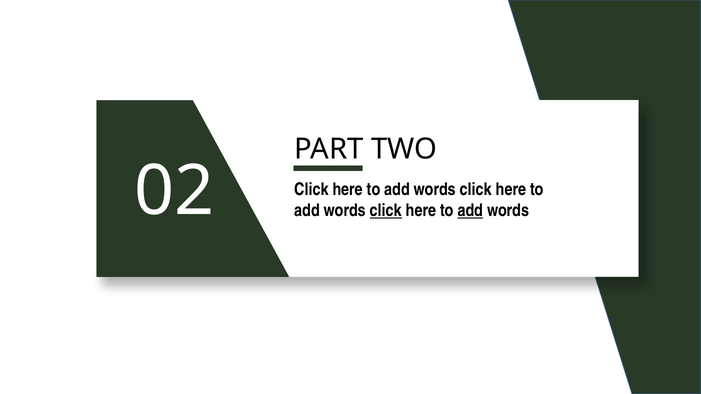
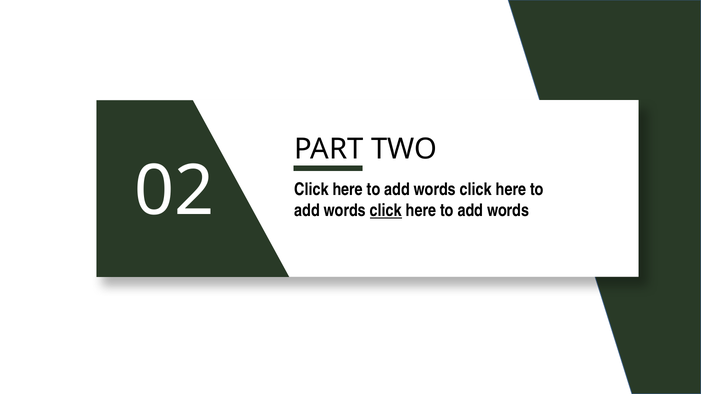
add underline: present -> none (470, 211)
